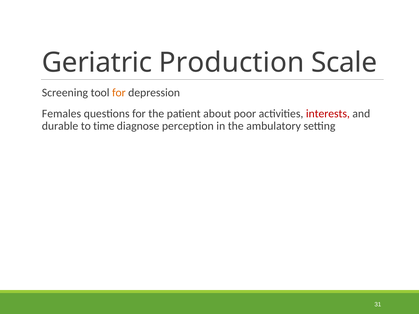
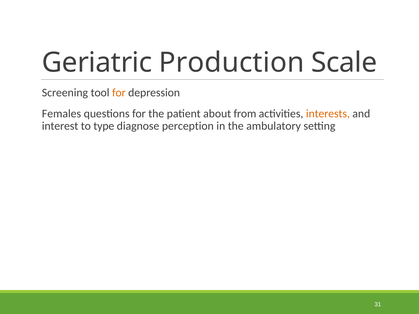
poor: poor -> from (245, 114)
interests colour: red -> orange (328, 114)
durable: durable -> interest (60, 126)
time: time -> type (104, 126)
